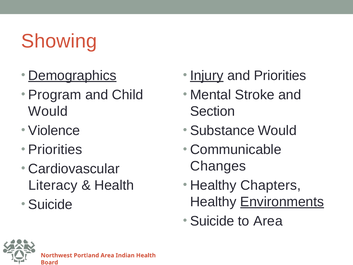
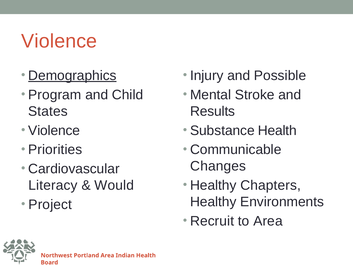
Showing: Showing -> Violence (59, 41)
Injury underline: present -> none (207, 76)
and Priorities: Priorities -> Possible (280, 76)
Would: Would -> States (48, 111)
Section: Section -> Results (213, 111)
Substance Would: Would -> Health (277, 130)
Health: Health -> Would (114, 185)
Environments underline: present -> none (282, 202)
Suicide: Suicide -> Project (50, 204)
Suicide: Suicide -> Recruit (212, 221)
